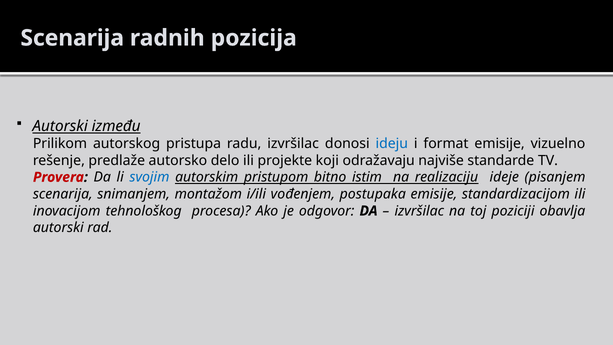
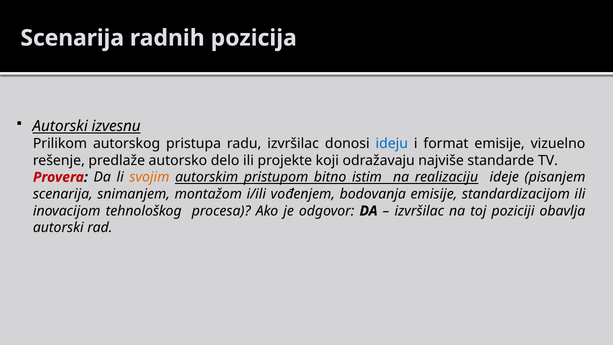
između: između -> izvesnu (116, 126)
svojim colour: blue -> orange (149, 177)
postupaka: postupaka -> bodovanja (373, 194)
